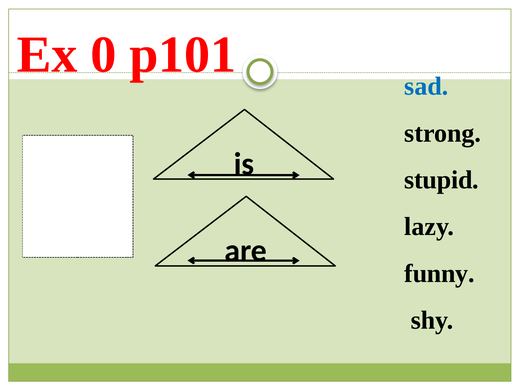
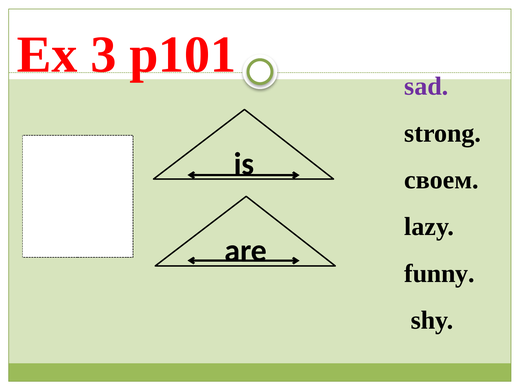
0: 0 -> 3 (103, 55)
sad colour: blue -> purple (426, 86)
stupid: stupid -> своем (441, 180)
